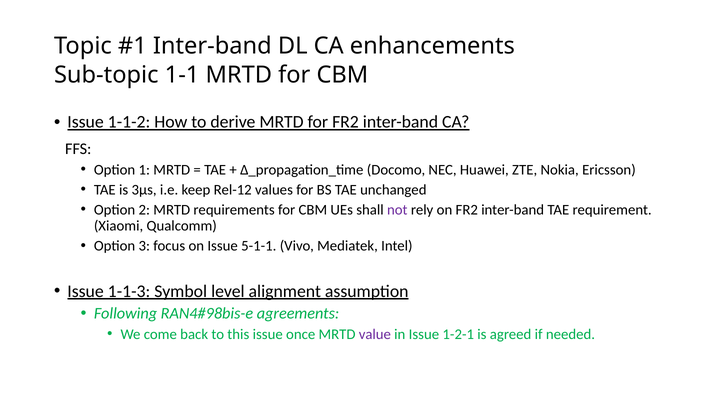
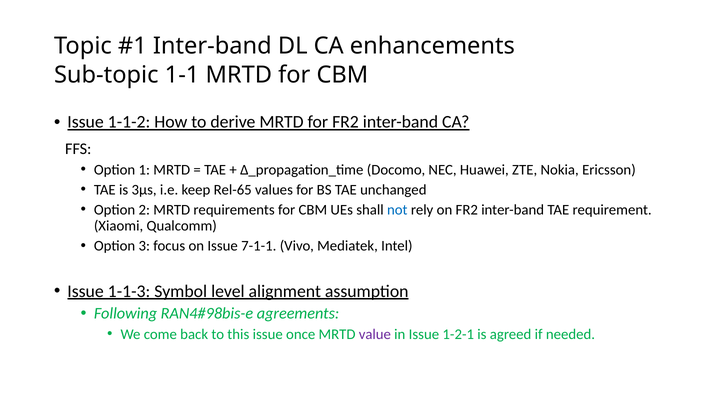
Rel-12: Rel-12 -> Rel-65 (233, 190)
not colour: purple -> blue (397, 210)
5-1-1: 5-1-1 -> 7-1-1 (259, 246)
